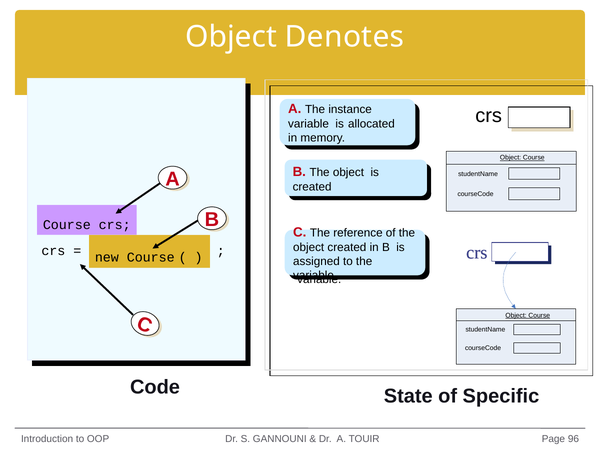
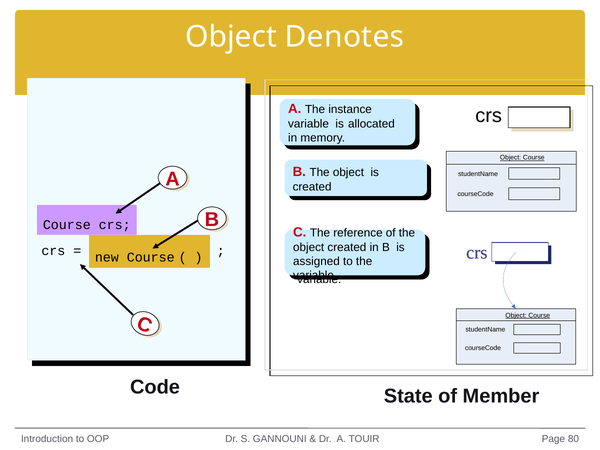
Specific: Specific -> Member (501, 396)
96: 96 -> 80 (573, 439)
